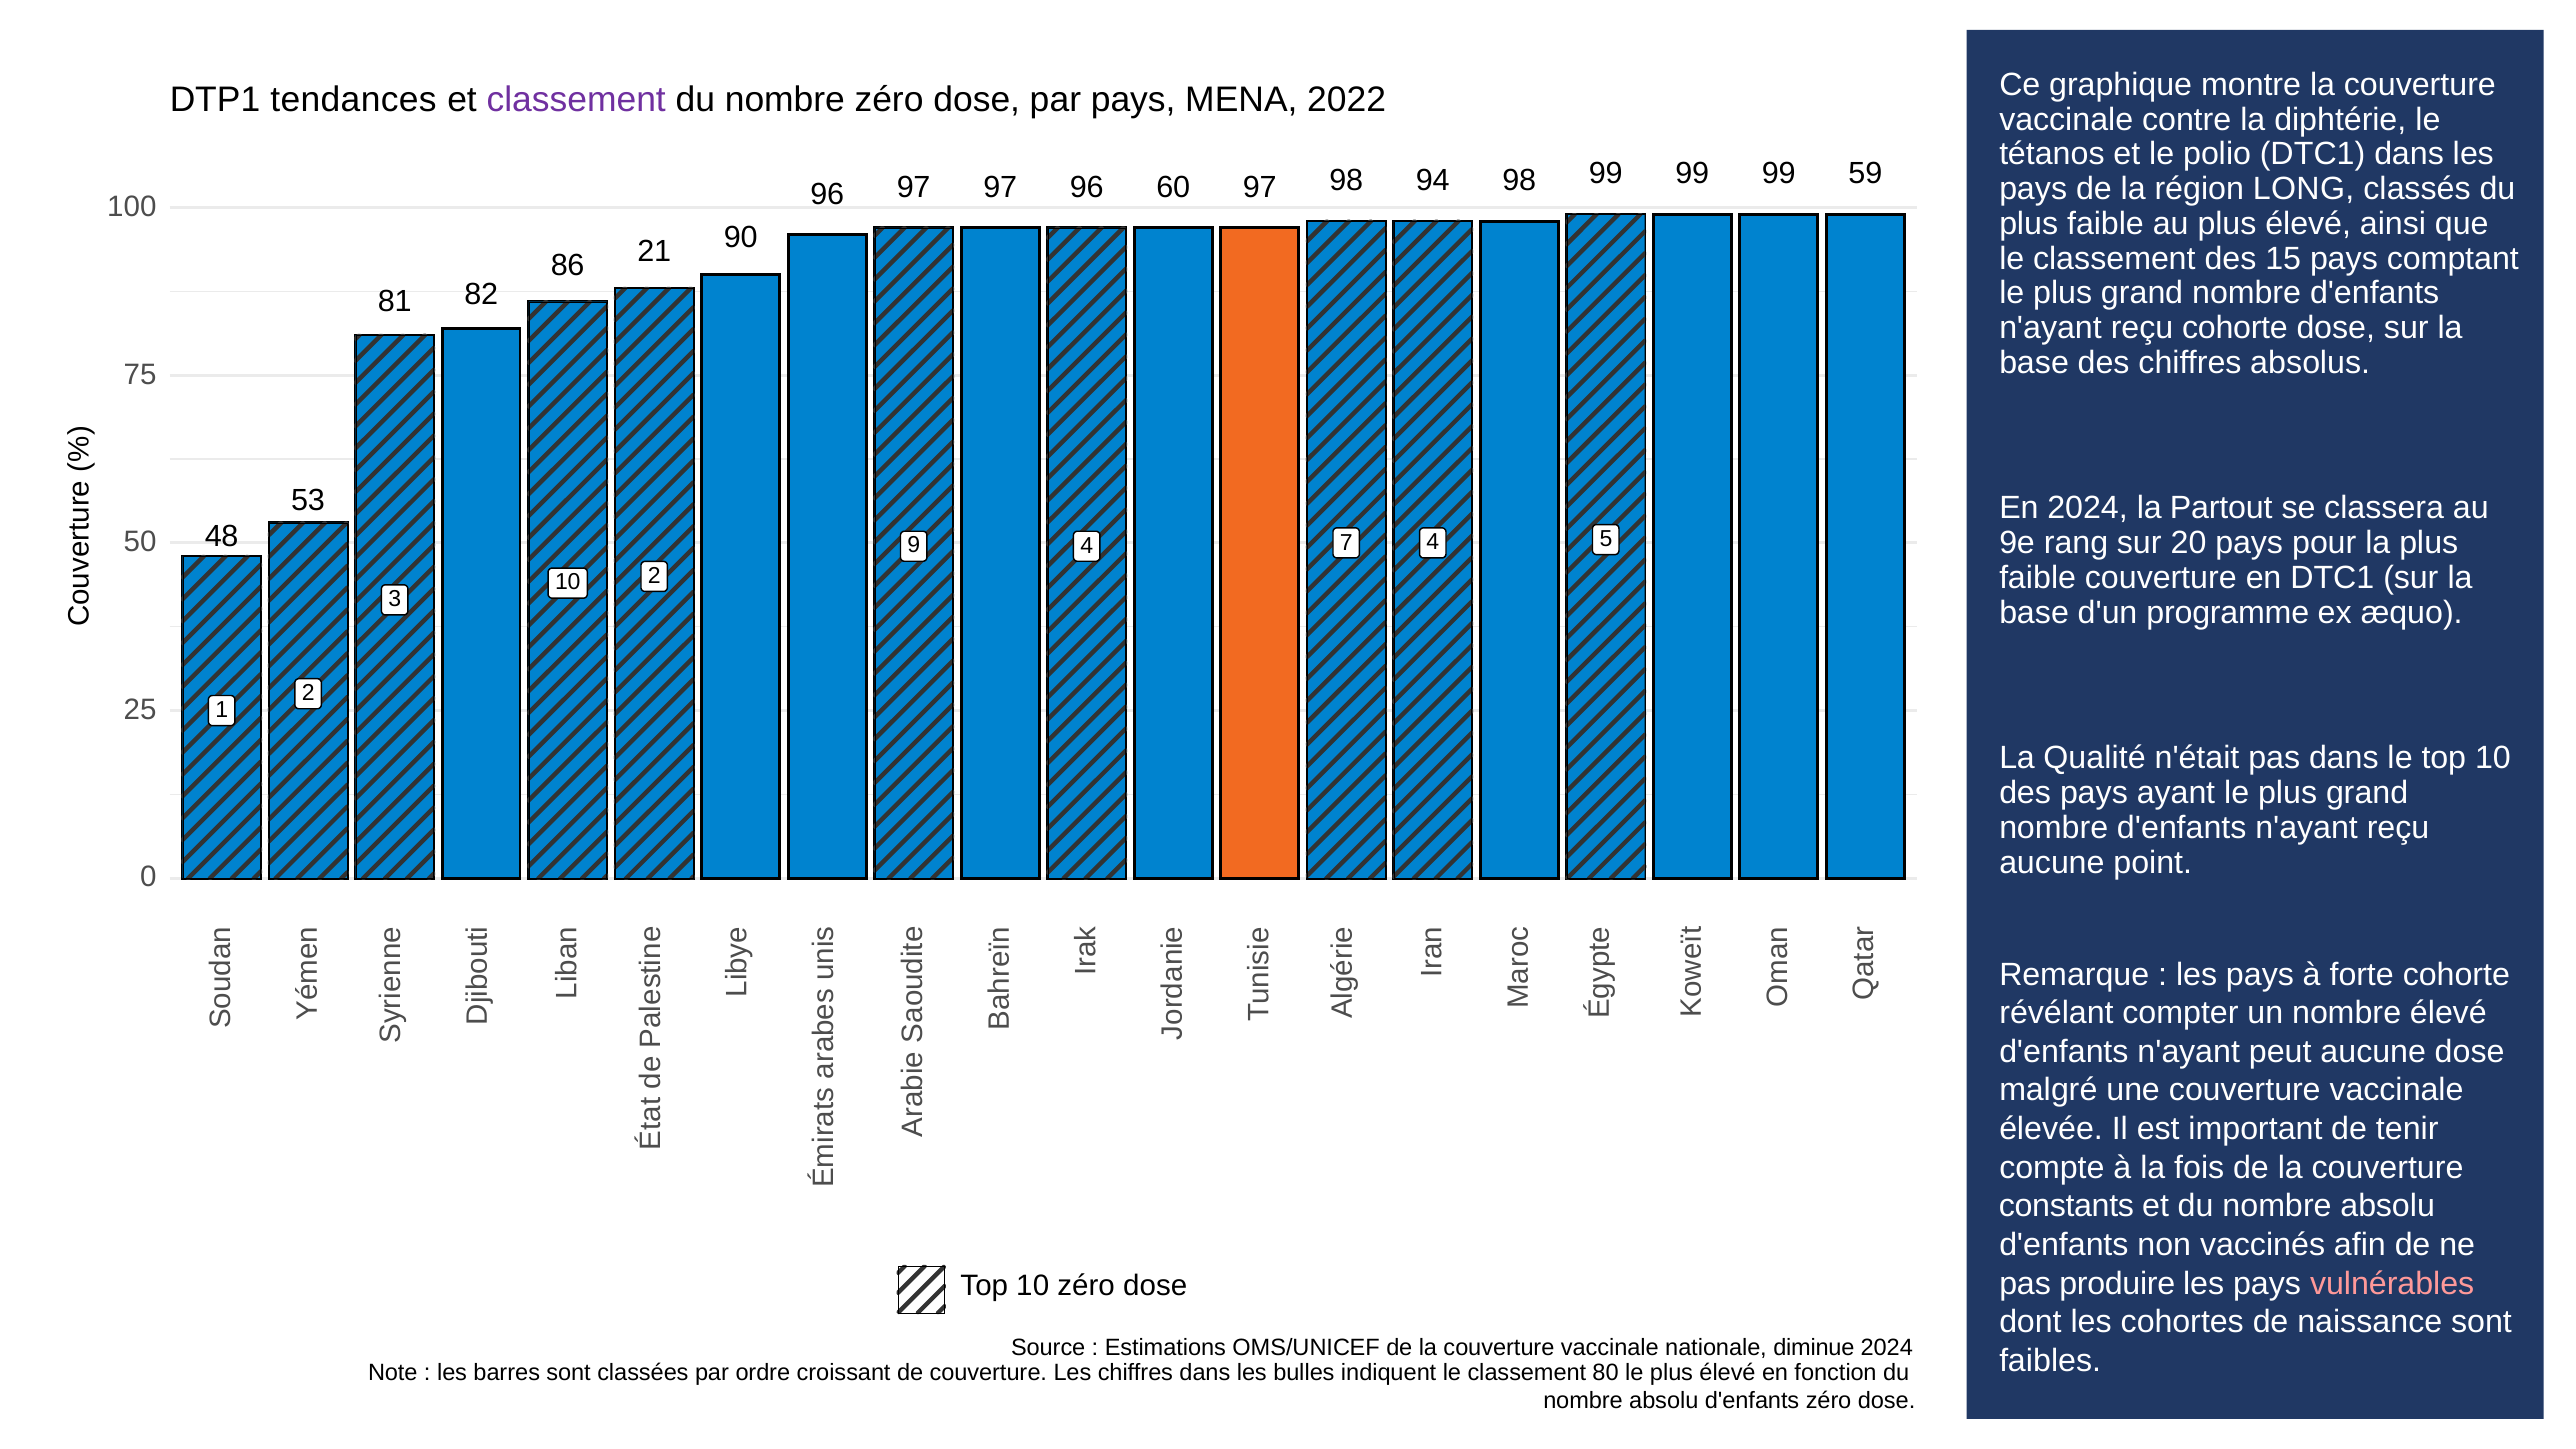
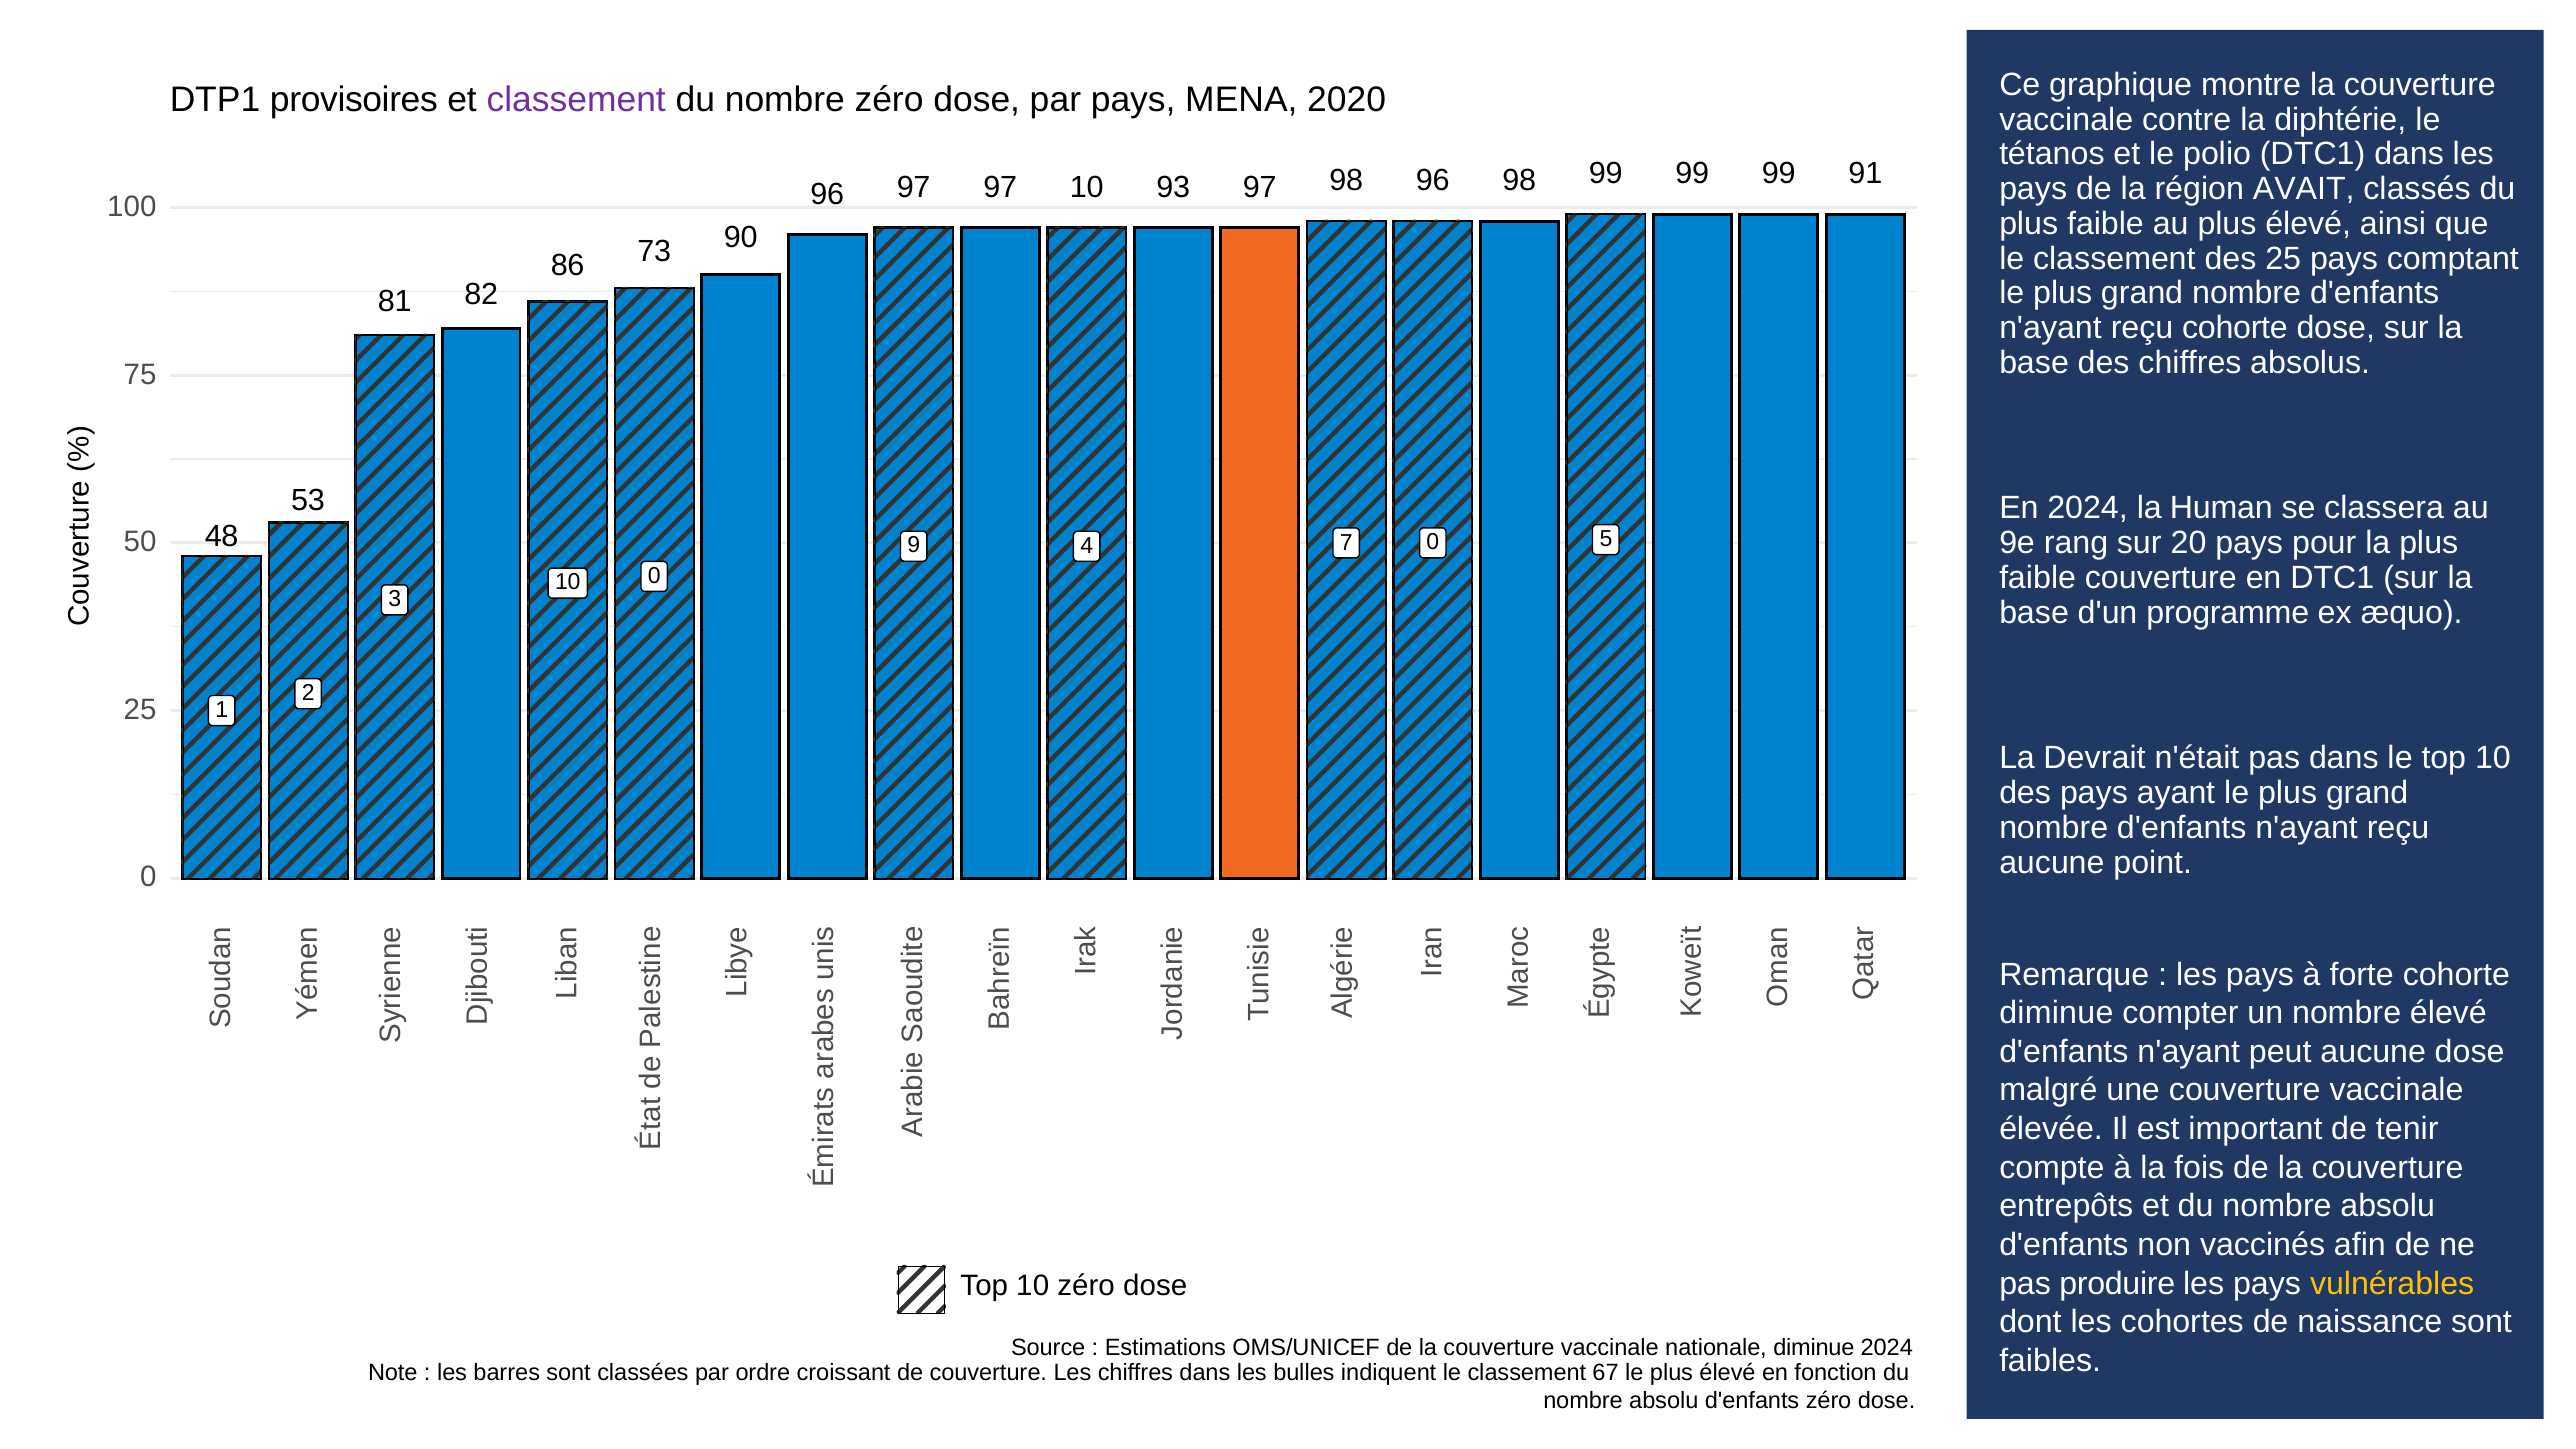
tendances: tendances -> provisoires (354, 100)
2022: 2022 -> 2020 (1347, 100)
59: 59 -> 91 (1865, 174)
60: 60 -> 93 (1173, 188)
97 94: 94 -> 96 (1433, 181)
LONG: LONG -> AVAIT (2304, 189)
96 96: 96 -> 10 (1087, 188)
des 15: 15 -> 25 (2283, 258)
21: 21 -> 73 (654, 252)
Partout: Partout -> Human (2221, 508)
9 4: 4 -> 0 (1433, 542)
10 2: 2 -> 0 (654, 576)
Qualité: Qualité -> Devrait (2094, 758)
révélant: révélant -> diminue (2056, 1013)
constants: constants -> entrepôts (2066, 1206)
vulnérables colour: pink -> yellow (2392, 1284)
80: 80 -> 67 (1606, 1373)
